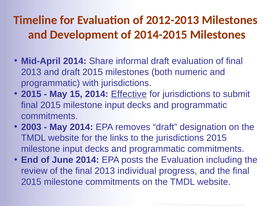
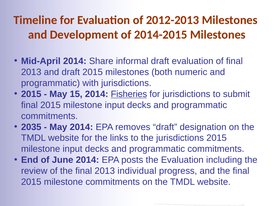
Effective: Effective -> Fisheries (129, 94)
2003: 2003 -> 2035 (31, 127)
